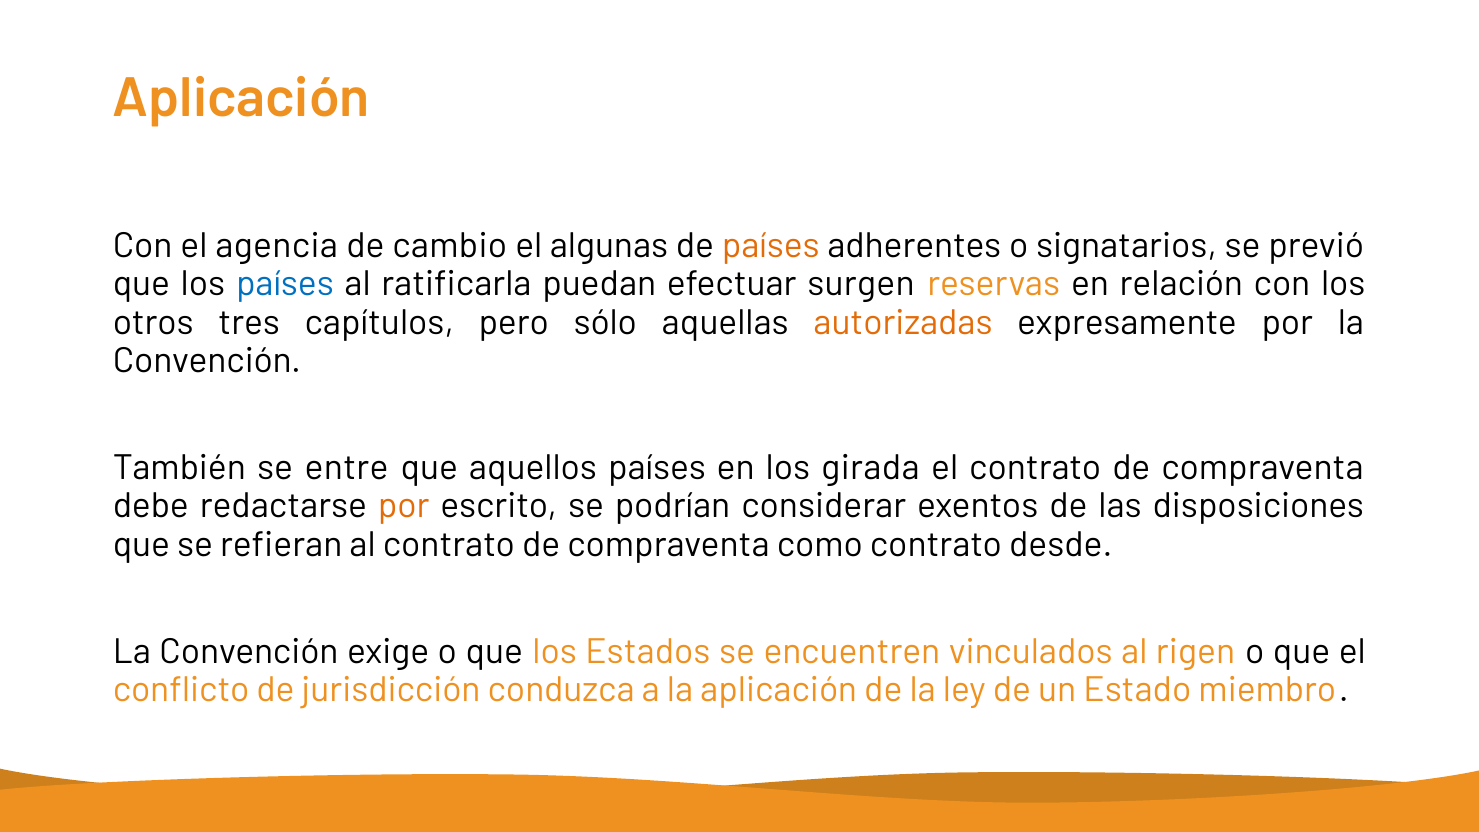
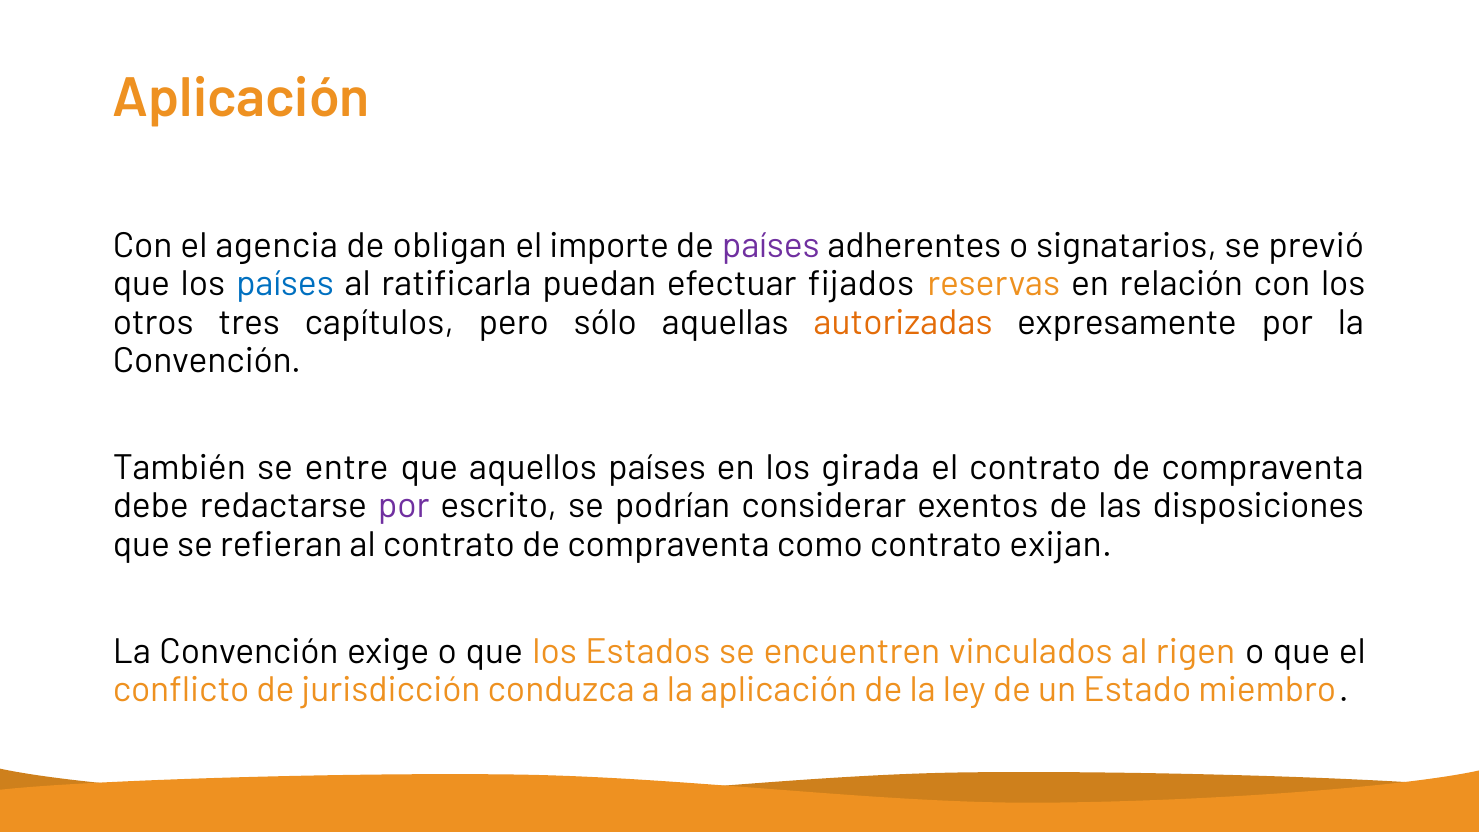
cambio: cambio -> obligan (450, 246)
algunas: algunas -> importe (609, 246)
países colour: orange -> purple (771, 246)
surgen: surgen -> fijados (861, 284)
por colour: orange -> purple (404, 506)
desde: desde -> exijan (1061, 545)
